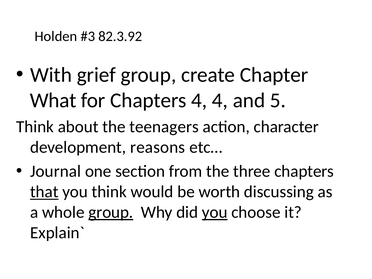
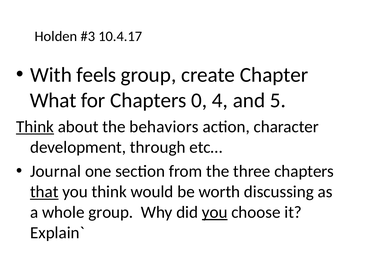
82.3.92: 82.3.92 -> 10.4.17 (120, 36)
grief: grief -> feels (96, 75)
Chapters 4: 4 -> 0 (199, 100)
Think underline: none -> present (35, 127)
teenagers: teenagers -> behaviors (164, 127)
reasons: reasons -> through (158, 147)
group underline: present -> none (111, 212)
